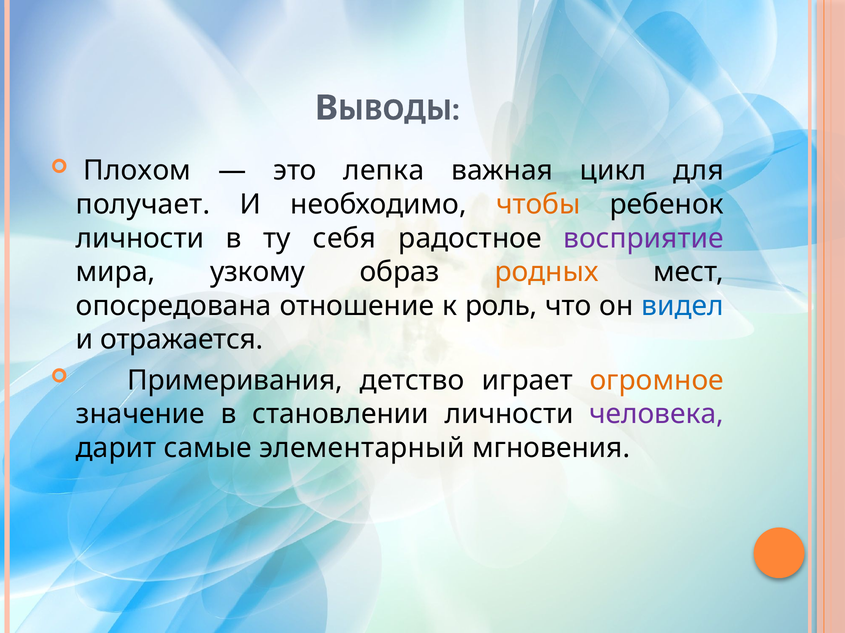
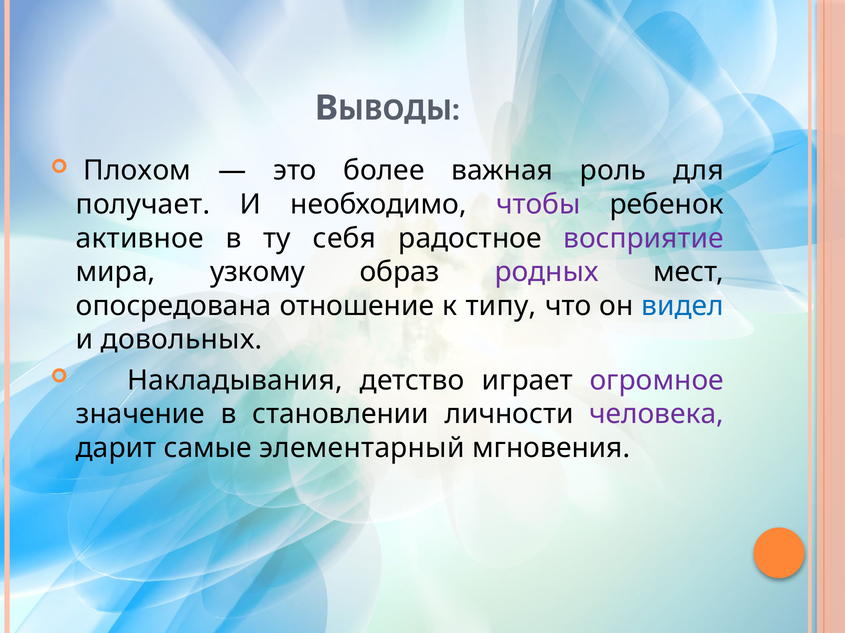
лепка: лепка -> более (384, 171)
цикл: цикл -> роль (613, 171)
чтобы colour: orange -> purple (538, 205)
личности: личности -> активное (140, 239)
родных colour: orange -> purple (547, 272)
роль: роль -> типу (501, 306)
отражается: отражается -> довольных (182, 340)
Примеривания: Примеривания -> Накладывания (235, 381)
огромное colour: orange -> purple (657, 381)
